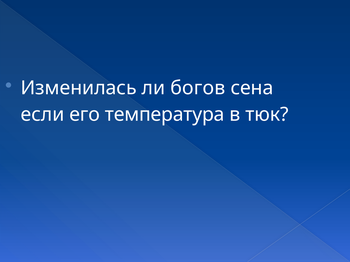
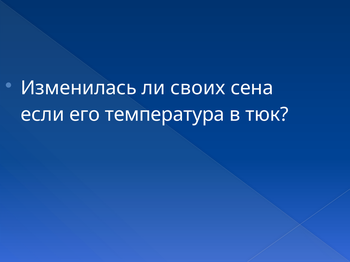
богов: богов -> своих (198, 88)
